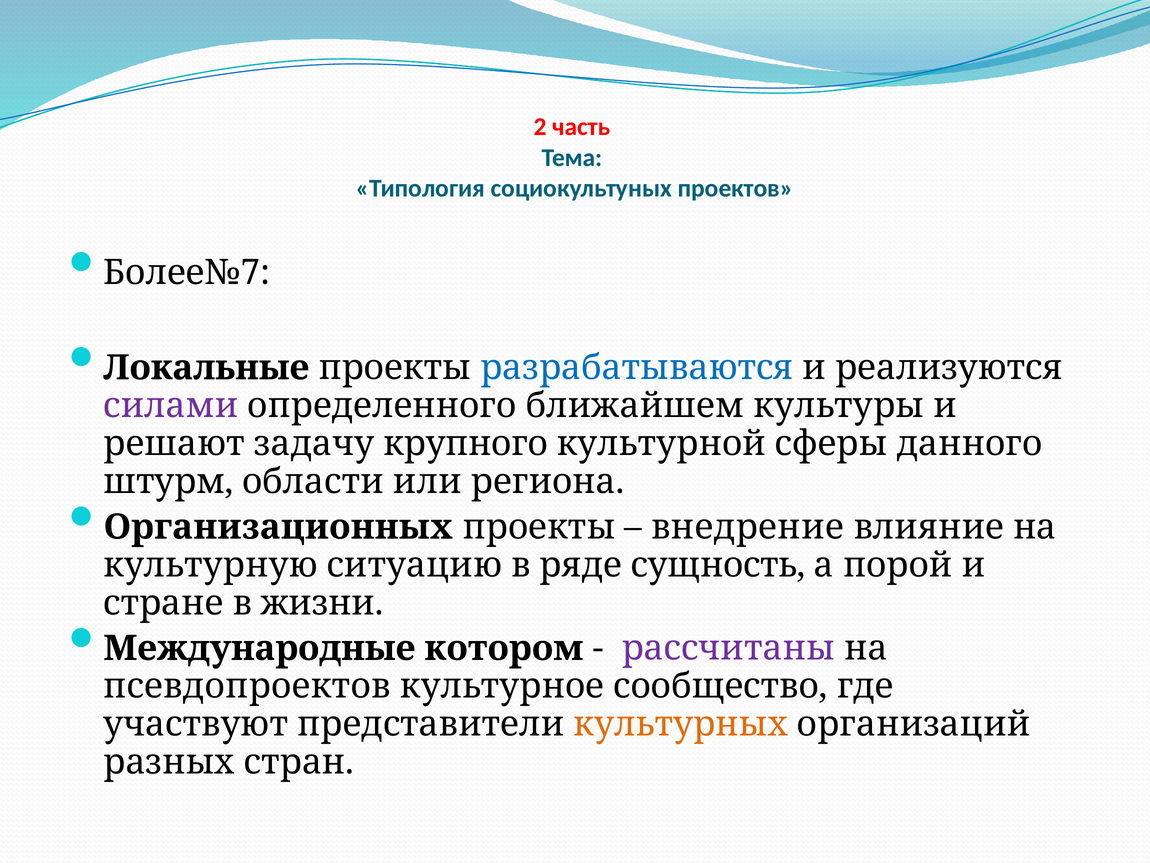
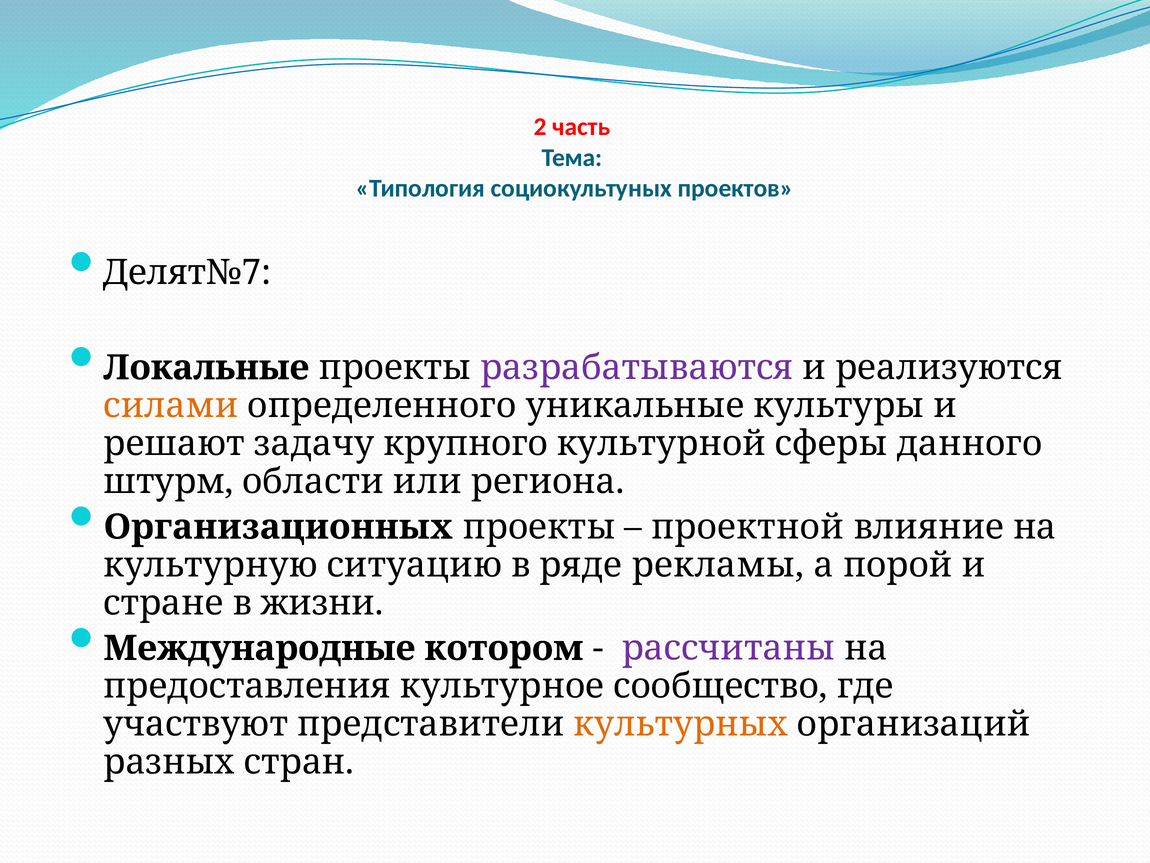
Более№7: Более№7 -> Делят№7 (187, 273)
разрабатываются colour: blue -> purple (637, 368)
силами colour: purple -> orange (171, 405)
ближайшем: ближайшем -> уникальные (635, 405)
внедрение: внедрение -> проектной (748, 527)
сущность: сущность -> рекламы (718, 565)
псевдопроектов: псевдопроектов -> предоставления (247, 686)
